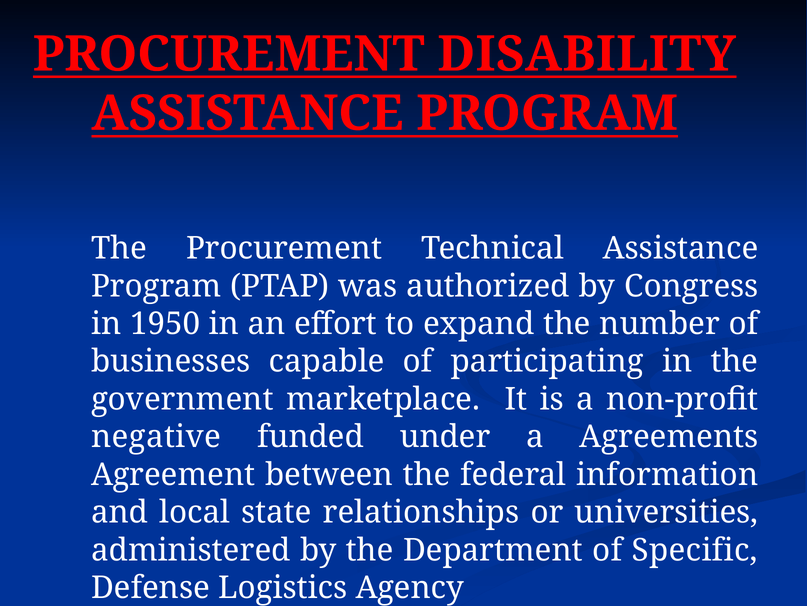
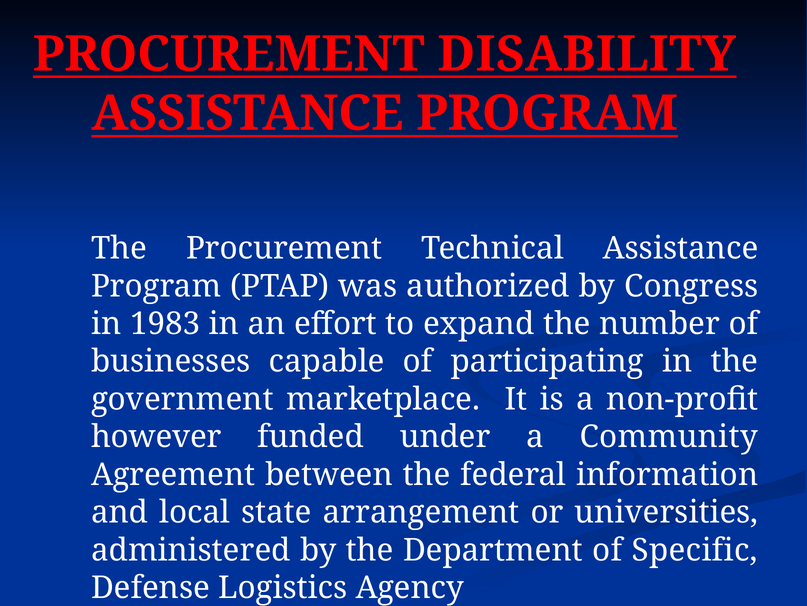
1950: 1950 -> 1983 (165, 323)
negative: negative -> however (156, 437)
Agreements: Agreements -> Community (669, 437)
relationships: relationships -> arrangement (421, 512)
